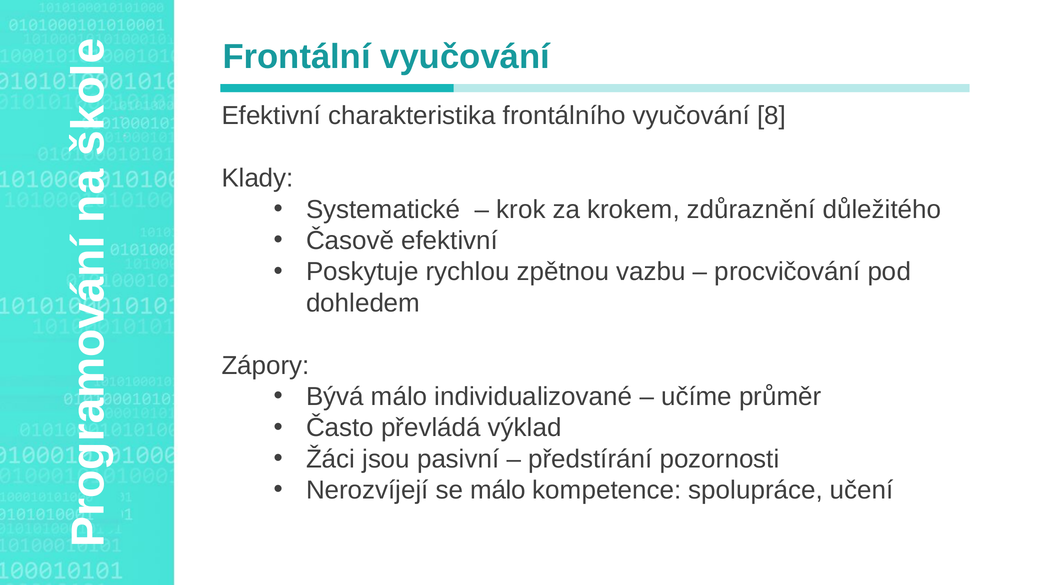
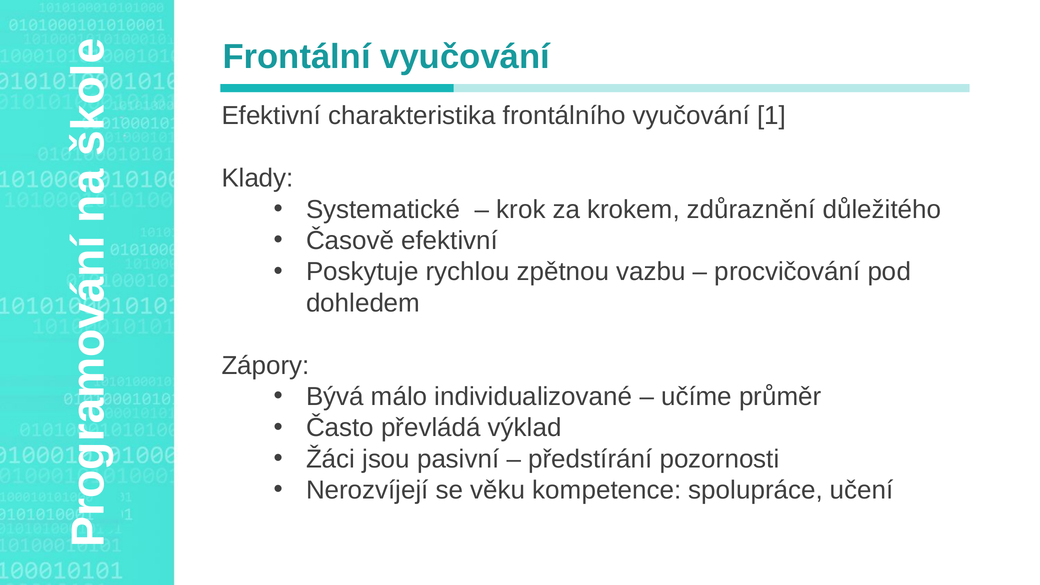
8: 8 -> 1 (771, 116)
se málo: málo -> věku (498, 490)
